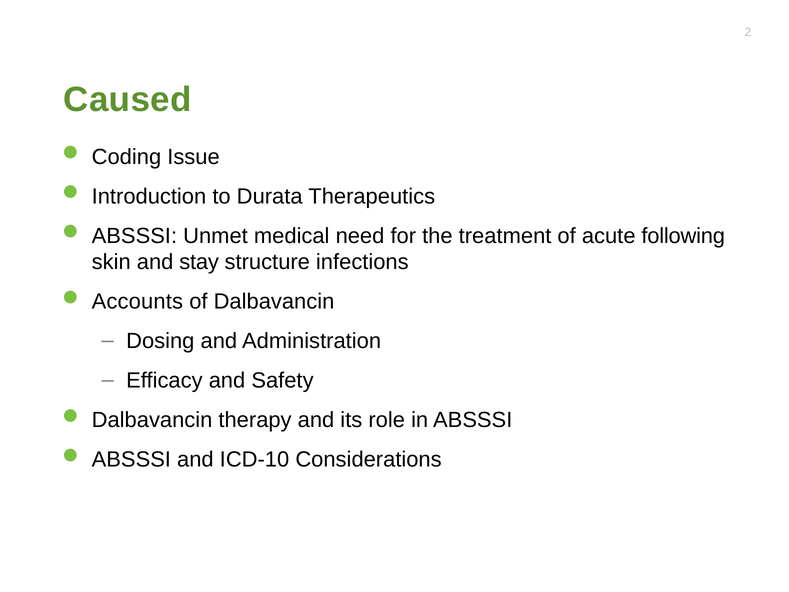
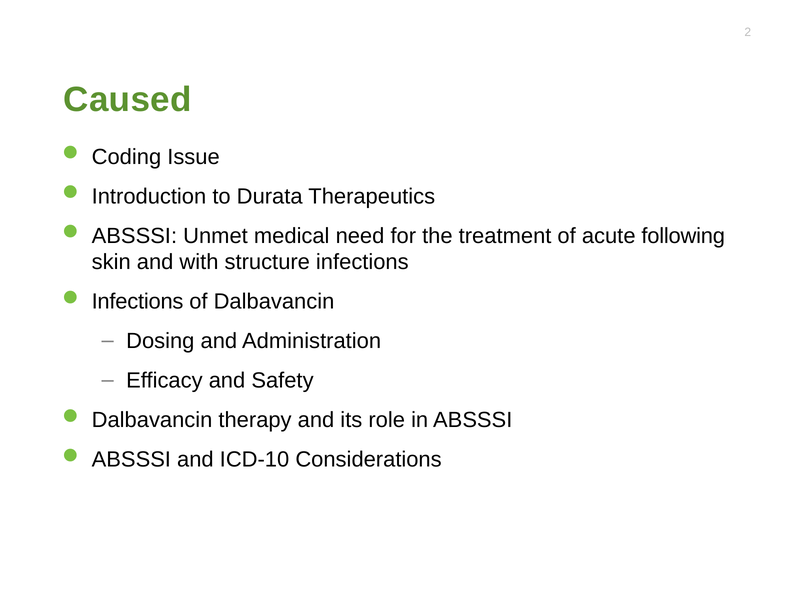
stay: stay -> with (199, 262)
Accounts: Accounts -> Infections (138, 301)
